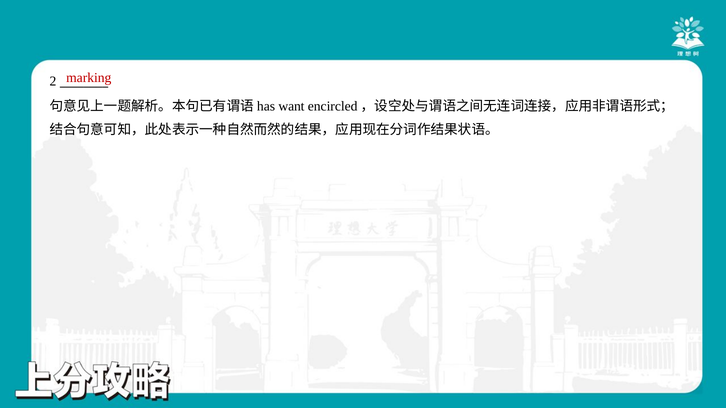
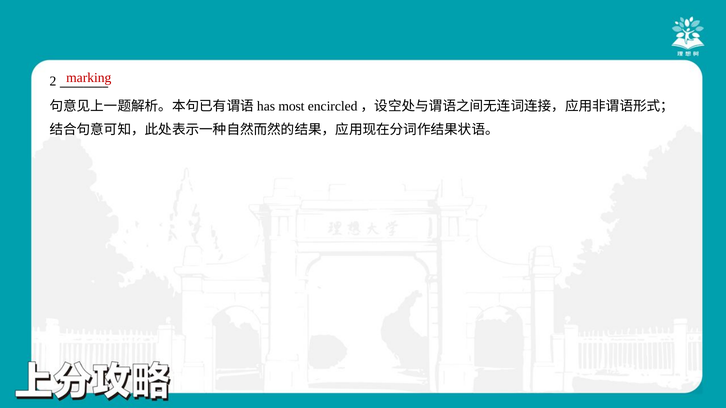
want: want -> most (291, 107)
